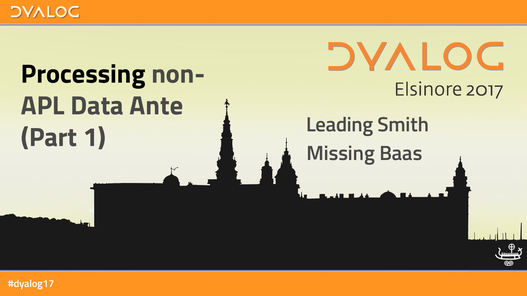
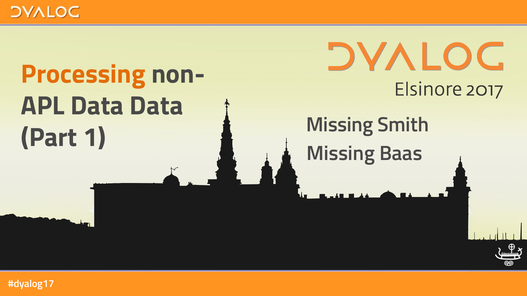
Processing colour: black -> orange (83, 74)
Data Ante: Ante -> Data (156, 106)
Leading: Leading -> Missing (340, 125)
